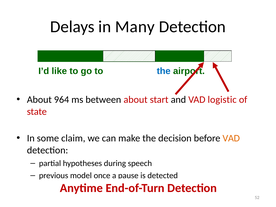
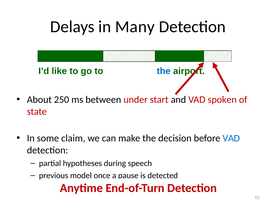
964: 964 -> 250 (62, 100)
between about: about -> under (136, 100)
logistic: logistic -> spoken (222, 100)
VAD colour: orange -> blue (231, 138)
